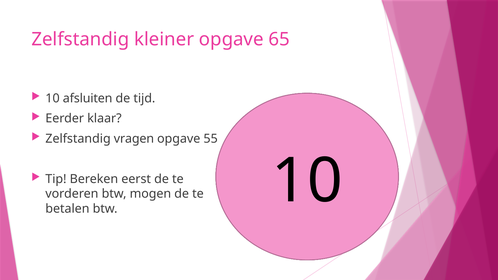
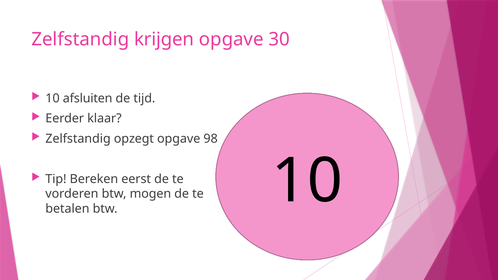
kleiner: kleiner -> krijgen (164, 39)
65: 65 -> 30 (279, 39)
vragen: vragen -> opzegt (134, 139)
55: 55 -> 98 (211, 139)
